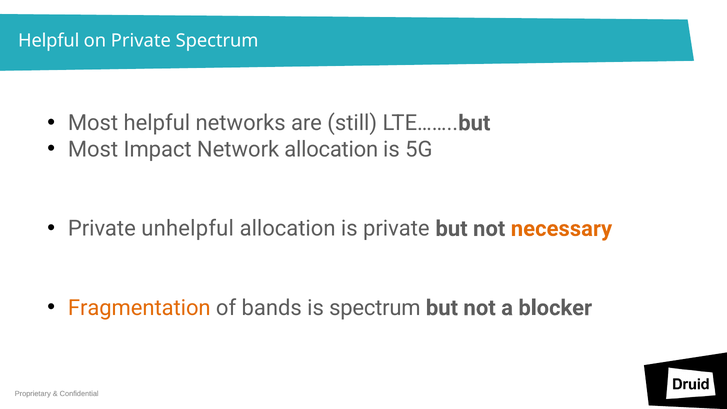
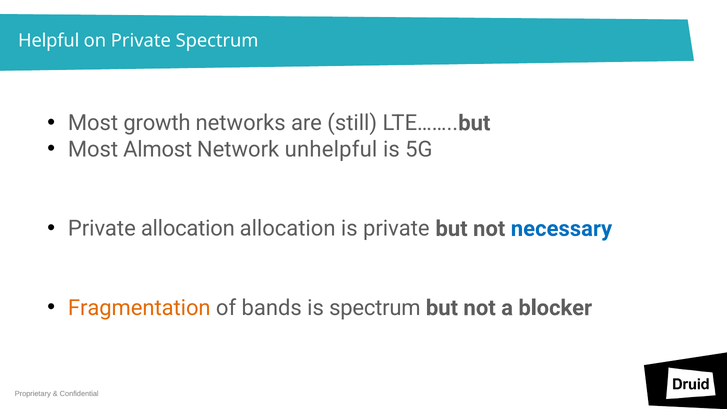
Most helpful: helpful -> growth (157, 123)
Impact: Impact -> Almost (158, 149)
Network allocation: allocation -> unhelpful (331, 149)
Private unhelpful: unhelpful -> allocation (188, 229)
necessary colour: orange -> blue (561, 229)
